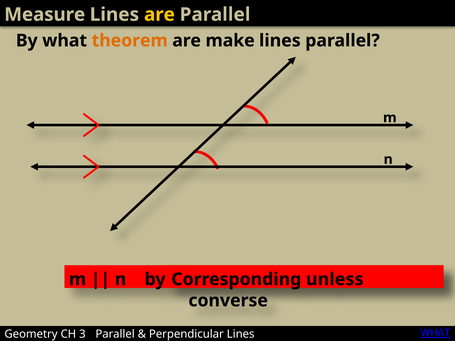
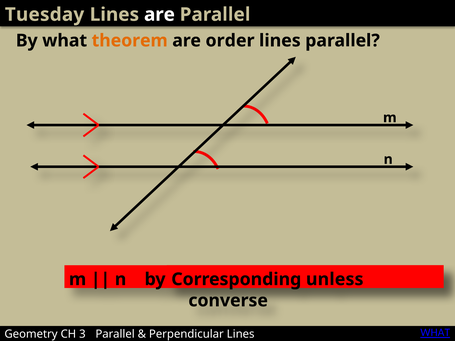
Measure: Measure -> Tuesday (45, 15)
are colour: yellow -> white (159, 15)
make: make -> order (230, 41)
